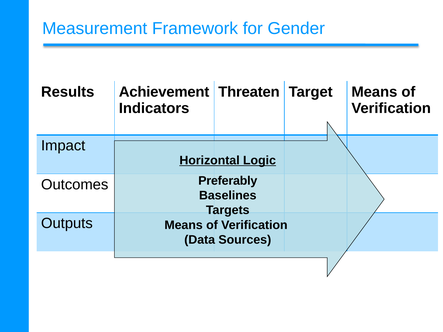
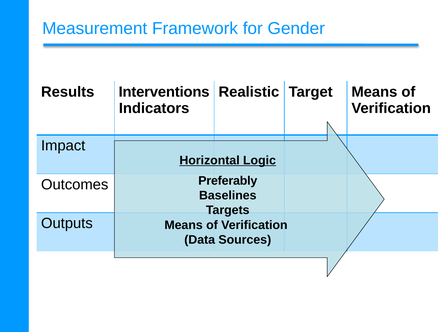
Achievement: Achievement -> Interventions (164, 92)
Threaten: Threaten -> Realistic (249, 92)
